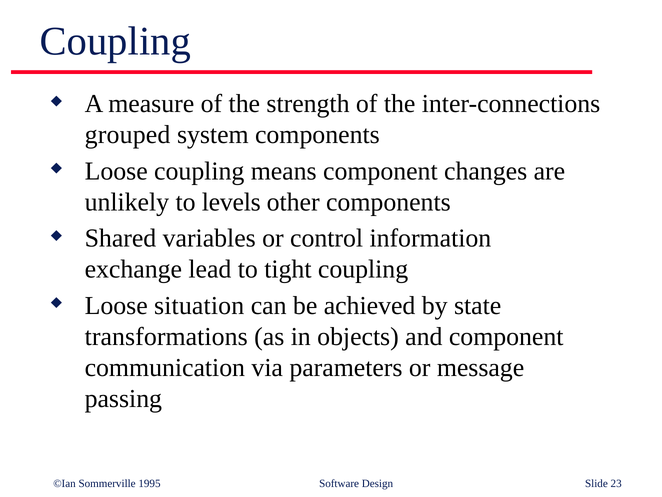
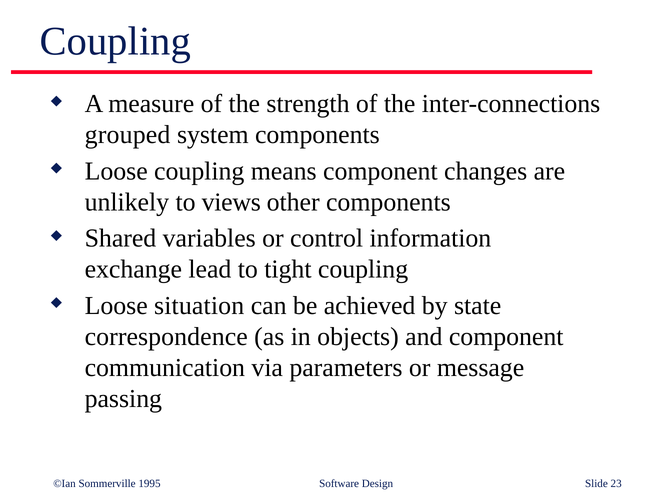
levels: levels -> views (231, 202)
transformations: transformations -> correspondence (166, 336)
